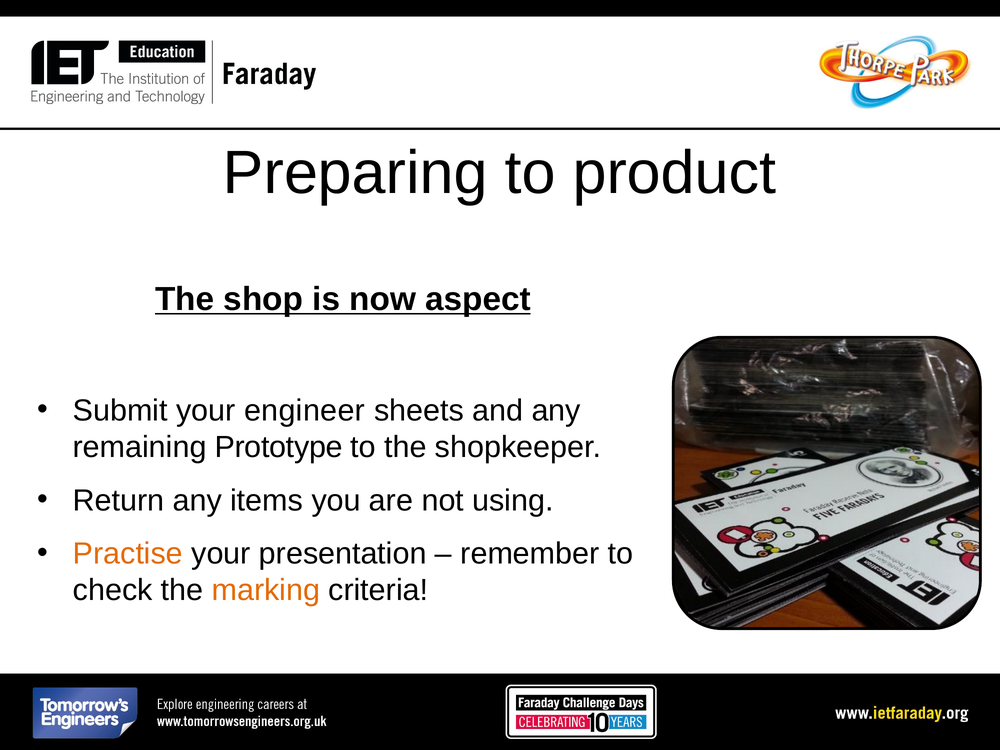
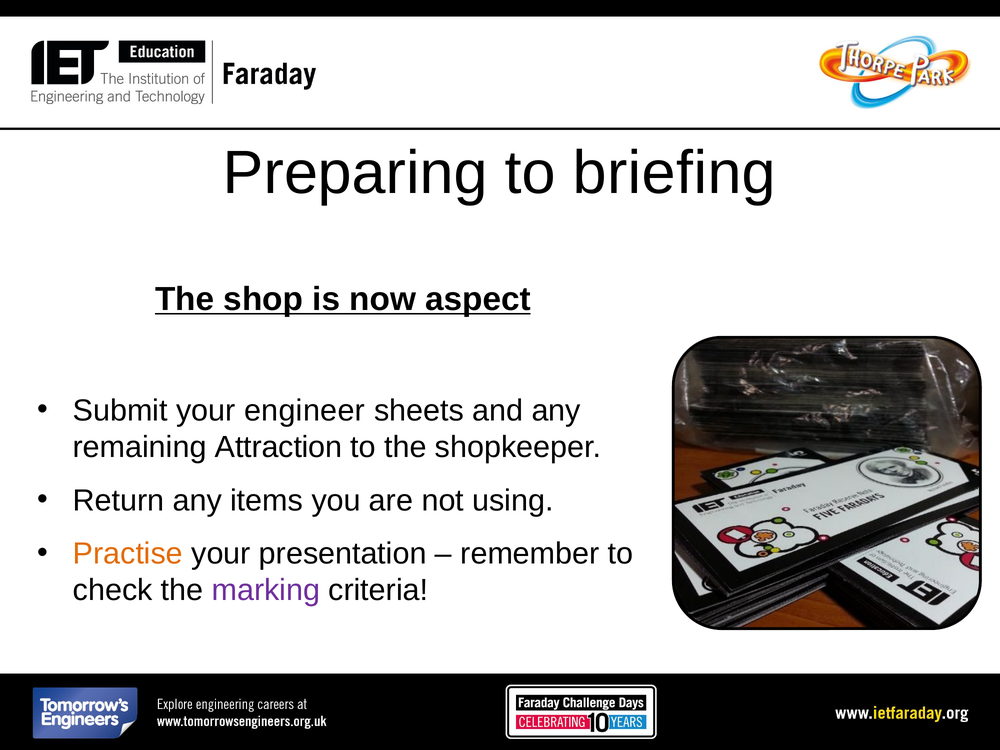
product: product -> briefing (674, 173)
Prototype: Prototype -> Attraction (279, 447)
marking colour: orange -> purple (266, 590)
